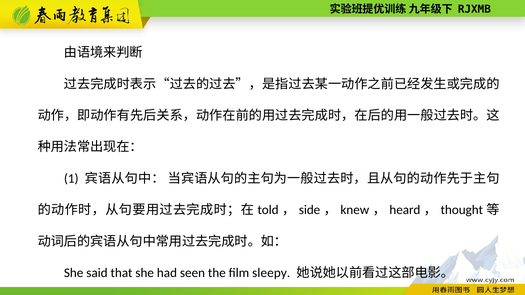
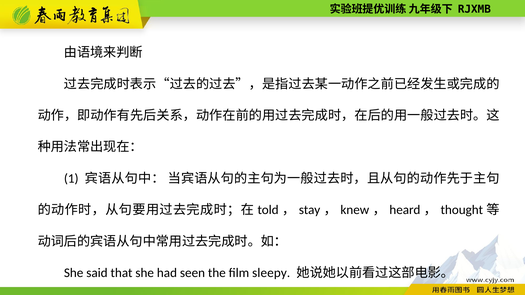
side: side -> stay (310, 210)
